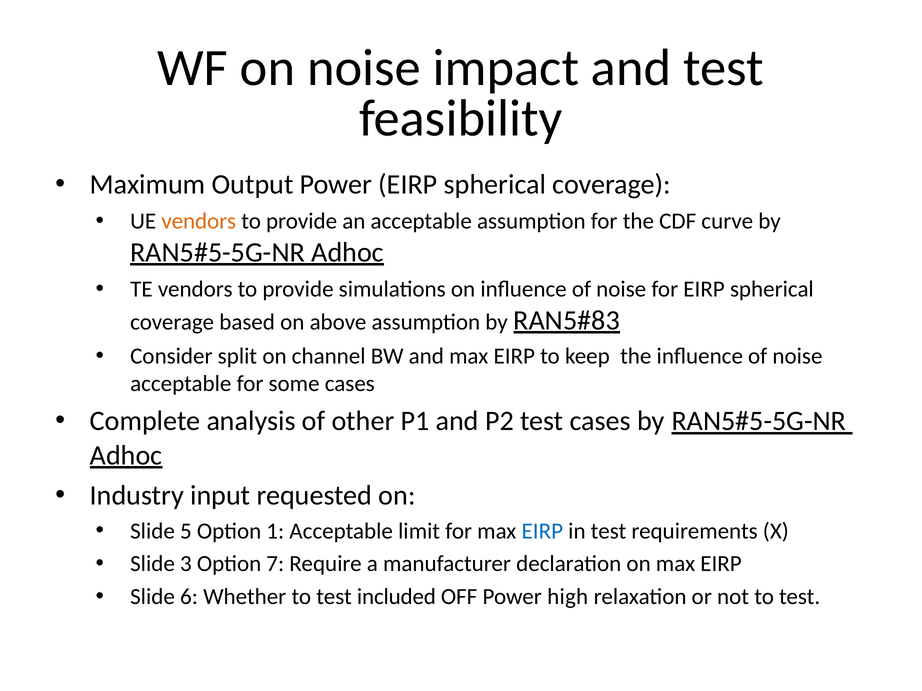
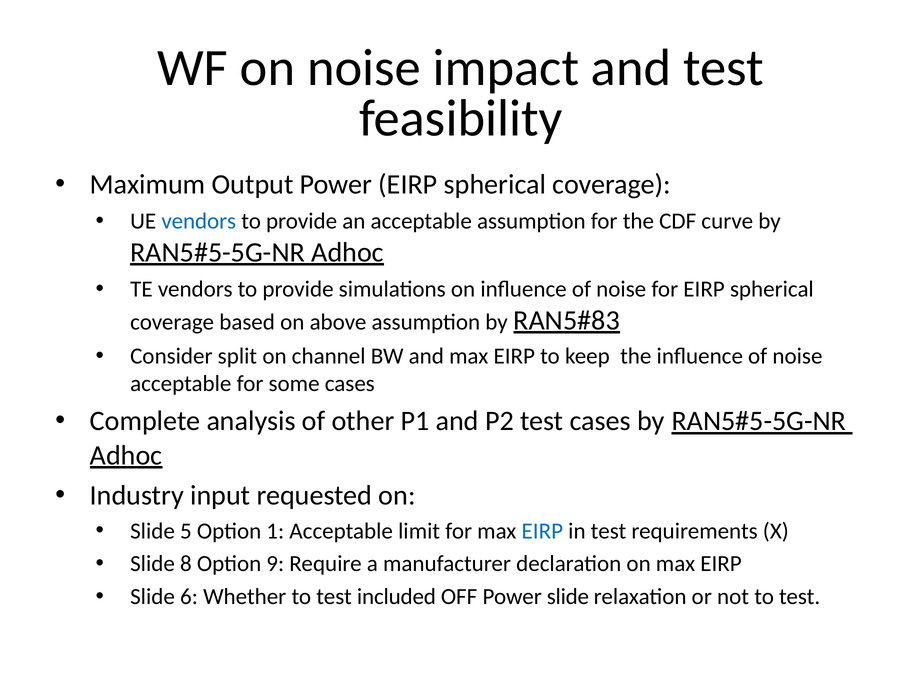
vendors colour: orange -> blue (199, 221)
3: 3 -> 8 (186, 564)
7: 7 -> 9 (275, 564)
Power high: high -> slide (568, 597)
